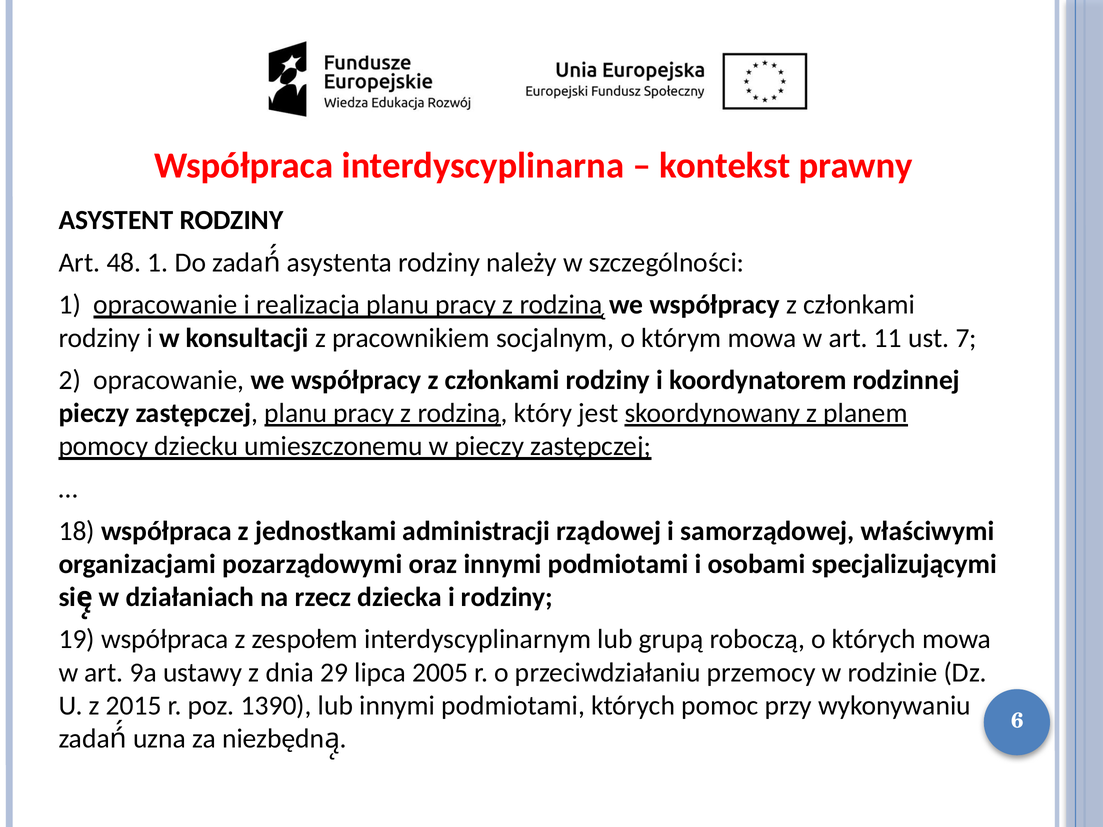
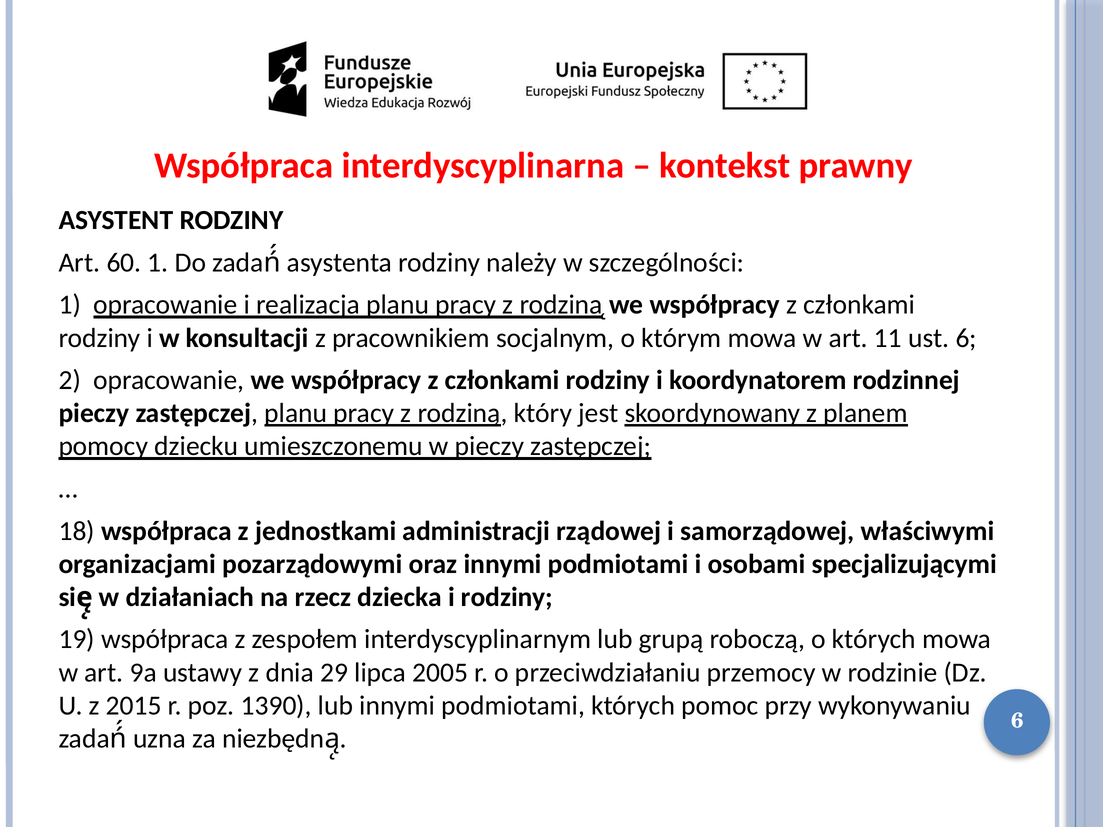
48: 48 -> 60 (124, 263)
ust 7: 7 -> 6 (966, 338)
